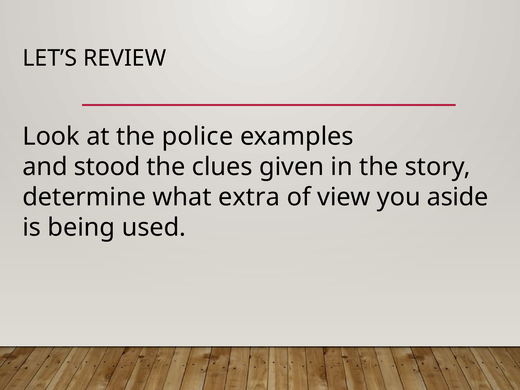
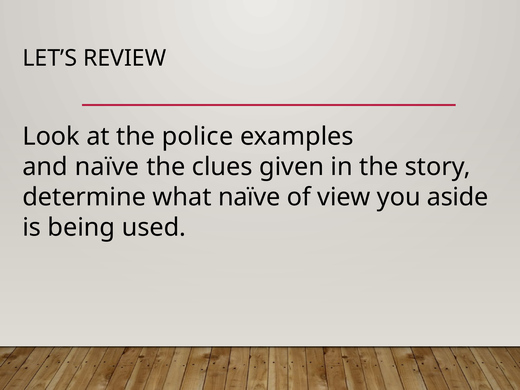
and stood: stood -> naïve (107, 167)
what extra: extra -> naïve (249, 197)
